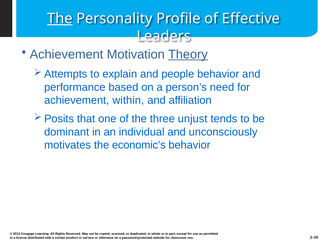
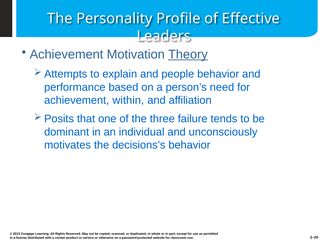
The underline: present -> none (60, 19)
unjust: unjust -> failure (193, 119)
economic’s: economic’s -> decisions’s (139, 145)
